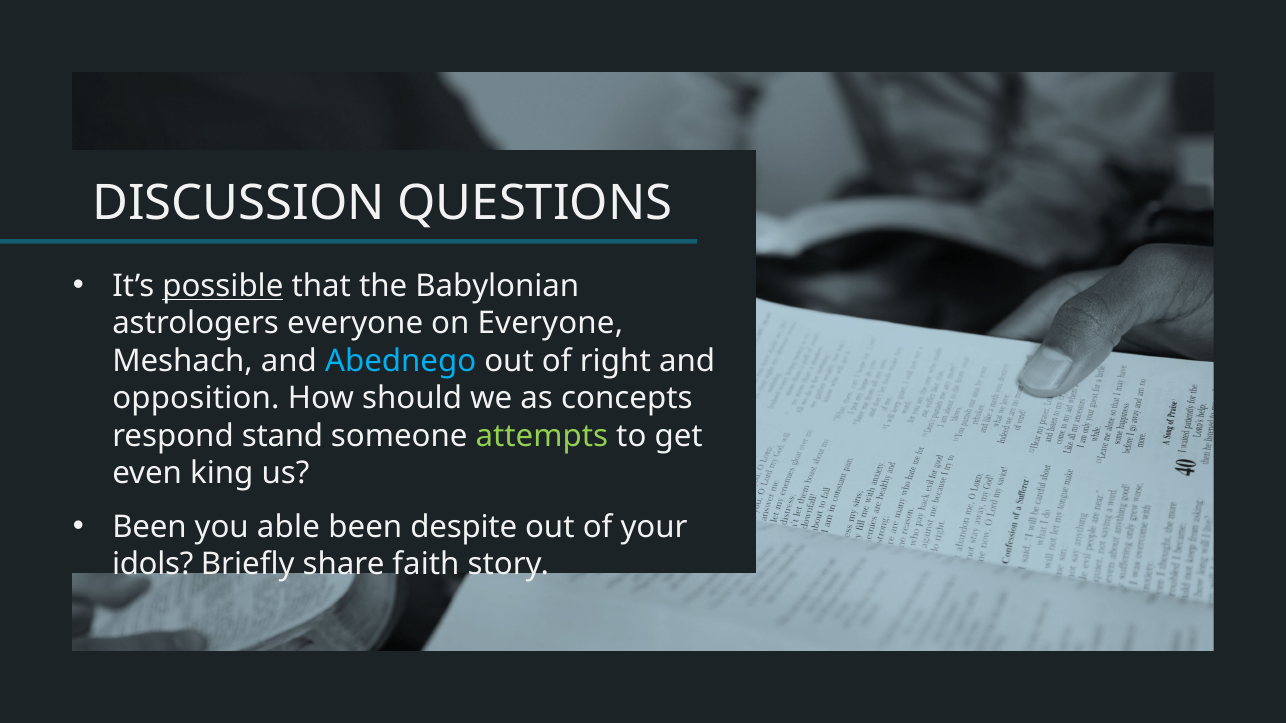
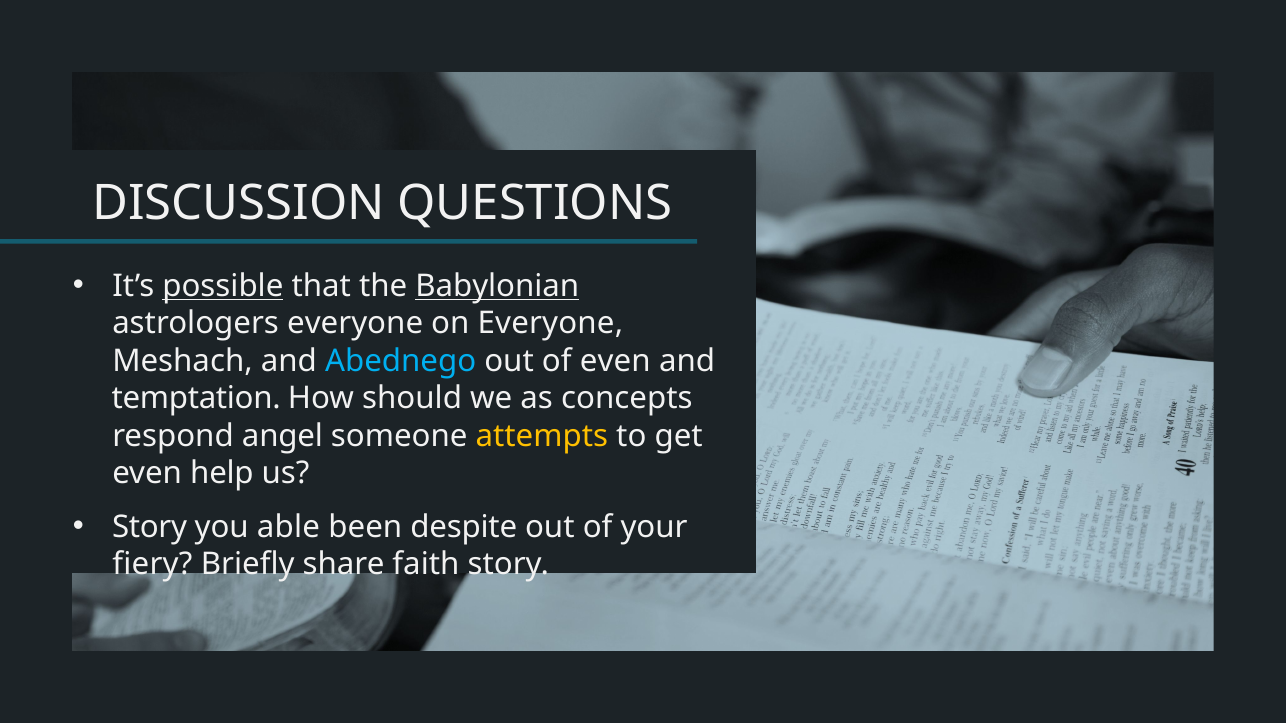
Babylonian underline: none -> present (497, 286)
of right: right -> even (615, 361)
opposition: opposition -> temptation (196, 399)
stand: stand -> angel (282, 436)
attempts colour: light green -> yellow (542, 436)
king: king -> help (222, 474)
Been: Been -> Story (150, 527)
idols: idols -> fiery (152, 565)
